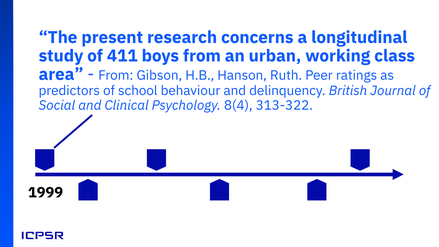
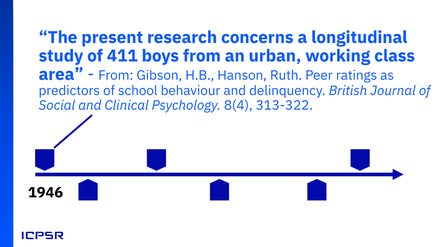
1999: 1999 -> 1946 (46, 192)
